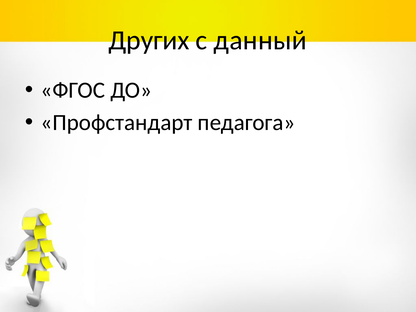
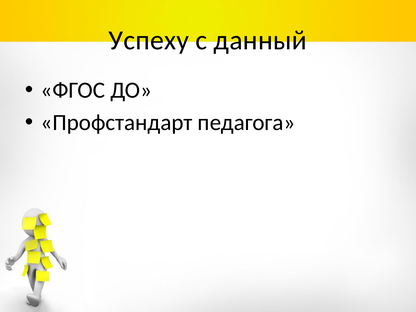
Других: Других -> Успеху (149, 40)
